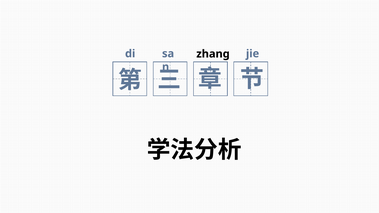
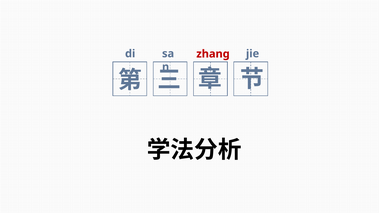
zhang colour: black -> red (213, 54)
